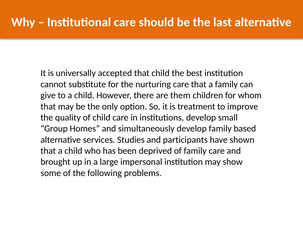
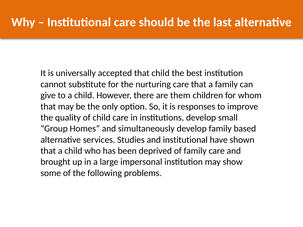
treatment: treatment -> responses (196, 107)
and participants: participants -> institutional (185, 140)
